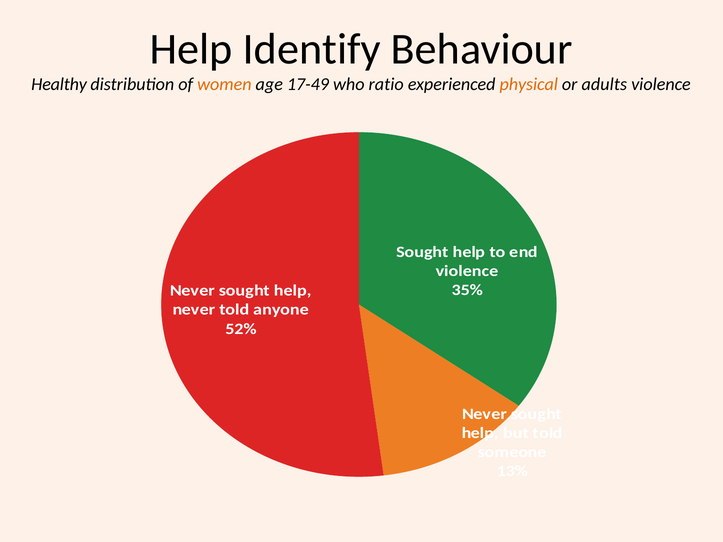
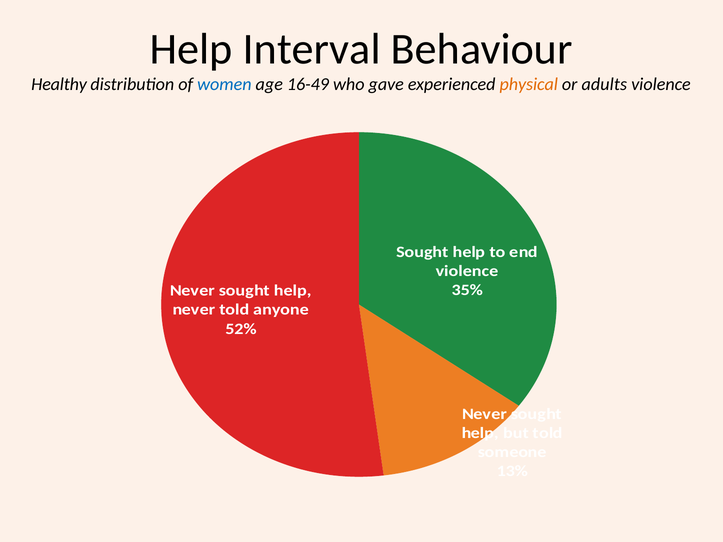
Identify: Identify -> Interval (312, 49)
women colour: orange -> blue (224, 85)
17-49: 17-49 -> 16-49 (308, 85)
ratio: ratio -> gave (386, 85)
